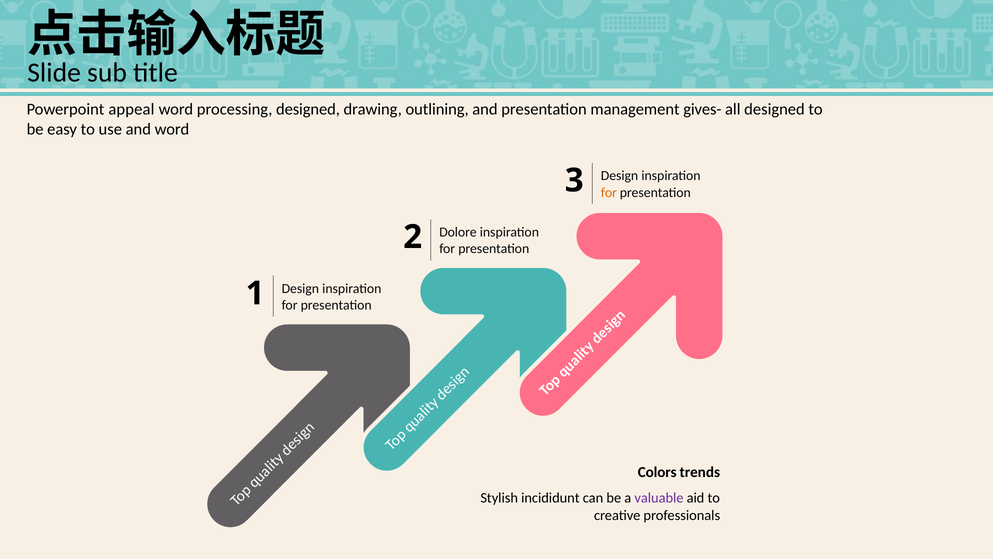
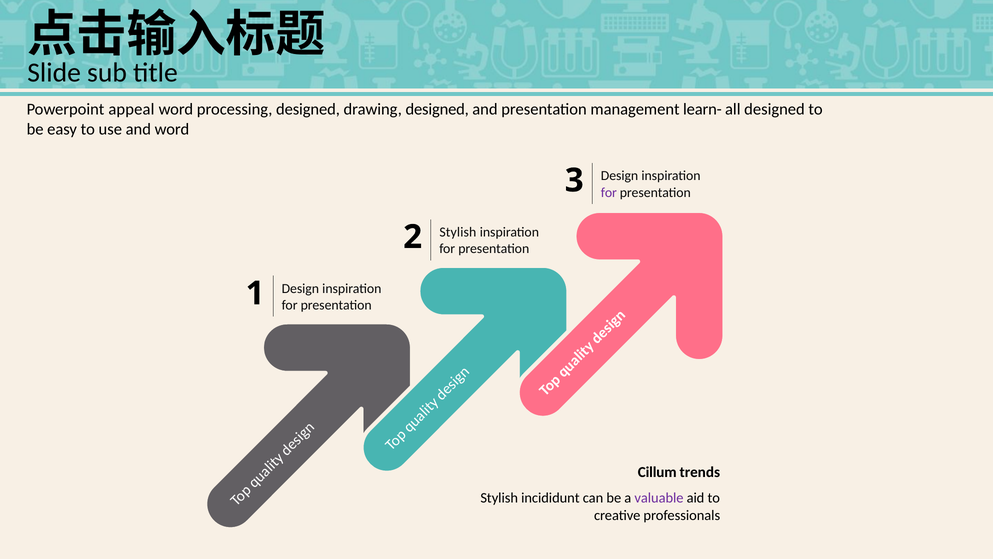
drawing outlining: outlining -> designed (437, 109)
gives-: gives- -> learn- (702, 109)
for colour: orange -> purple (609, 192)
Dolore: Dolore -> Stylish (458, 232)
Colors: Colors -> Cillum (657, 472)
